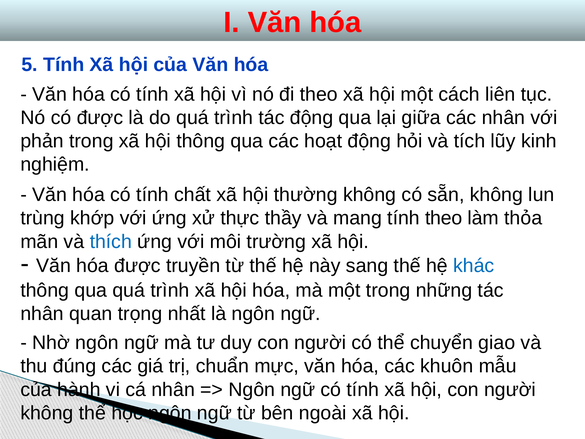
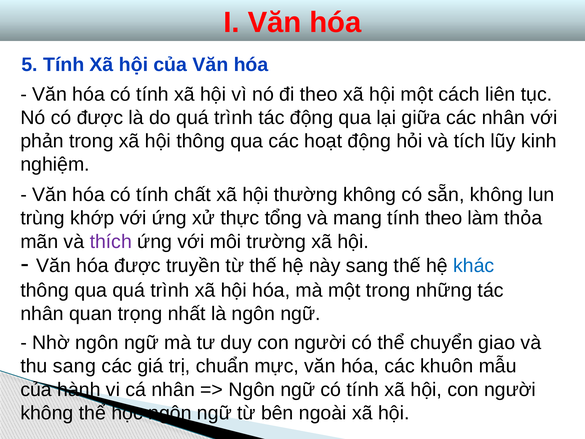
thầy: thầy -> tổng (283, 218)
thích colour: blue -> purple (111, 241)
thu đúng: đúng -> sang (74, 366)
